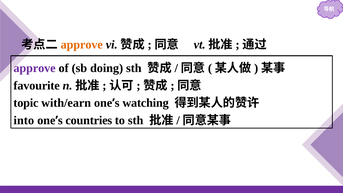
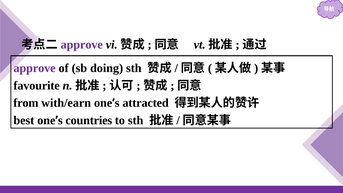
approve colour: orange -> purple (82, 44)
topic: topic -> from (26, 103)
watching: watching -> attracted (146, 103)
into: into -> best (24, 120)
